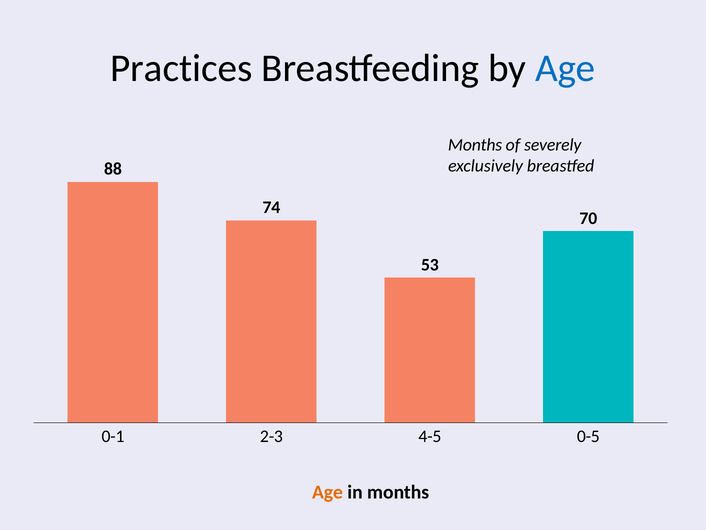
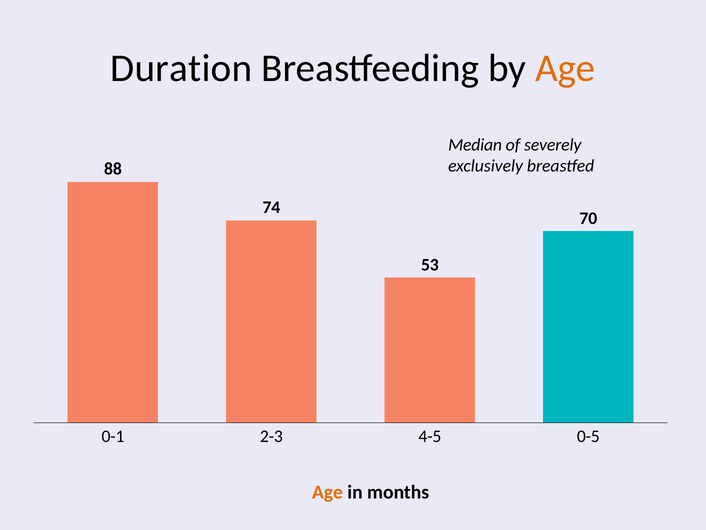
Practices: Practices -> Duration (181, 68)
Age colour: blue -> orange (565, 68)
Months: Months -> Median (475, 145)
